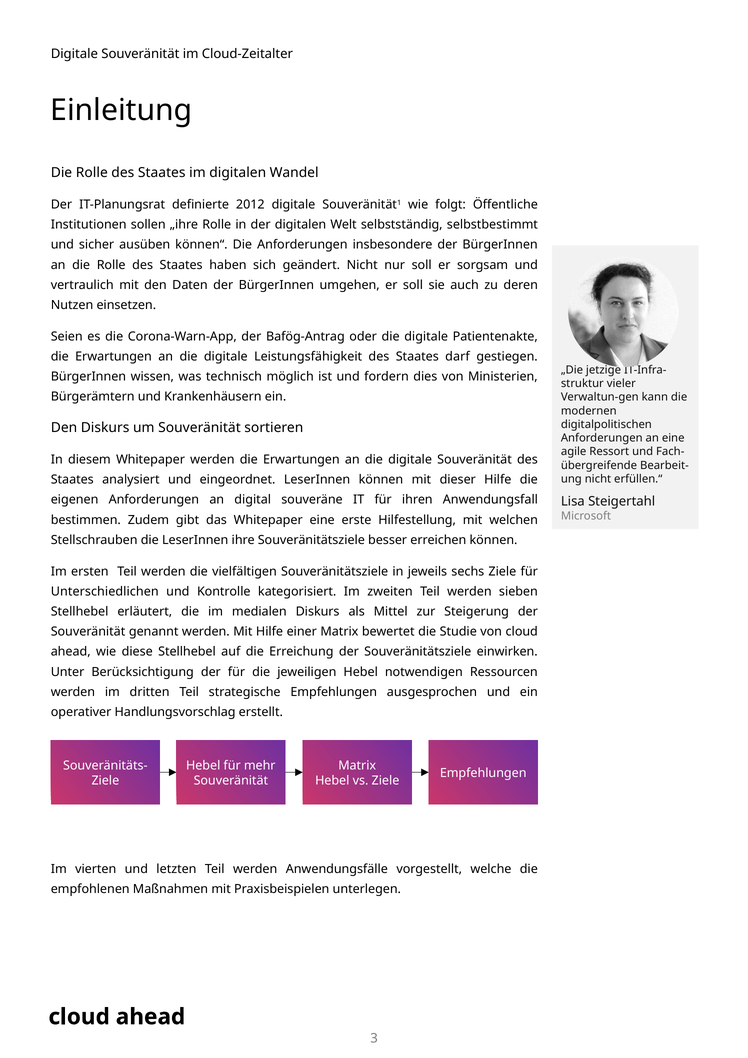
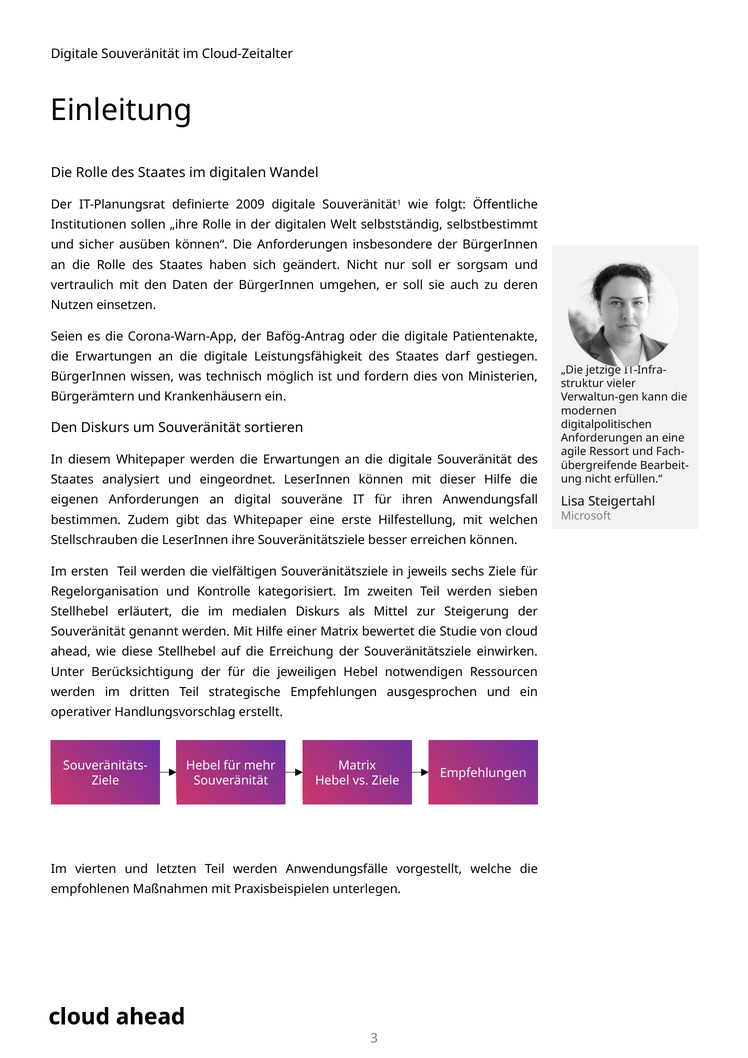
2012: 2012 -> 2009 (250, 205)
Unterschiedlichen: Unterschiedlichen -> Regelorganisation (105, 591)
